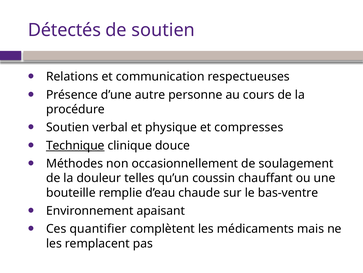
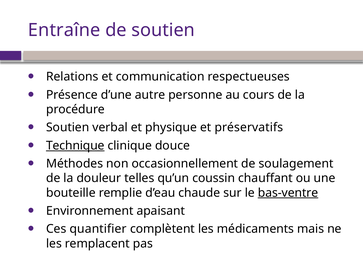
Détectés: Détectés -> Entraîne (64, 30)
compresses: compresses -> préservatifs (249, 127)
bas-ventre underline: none -> present (288, 192)
